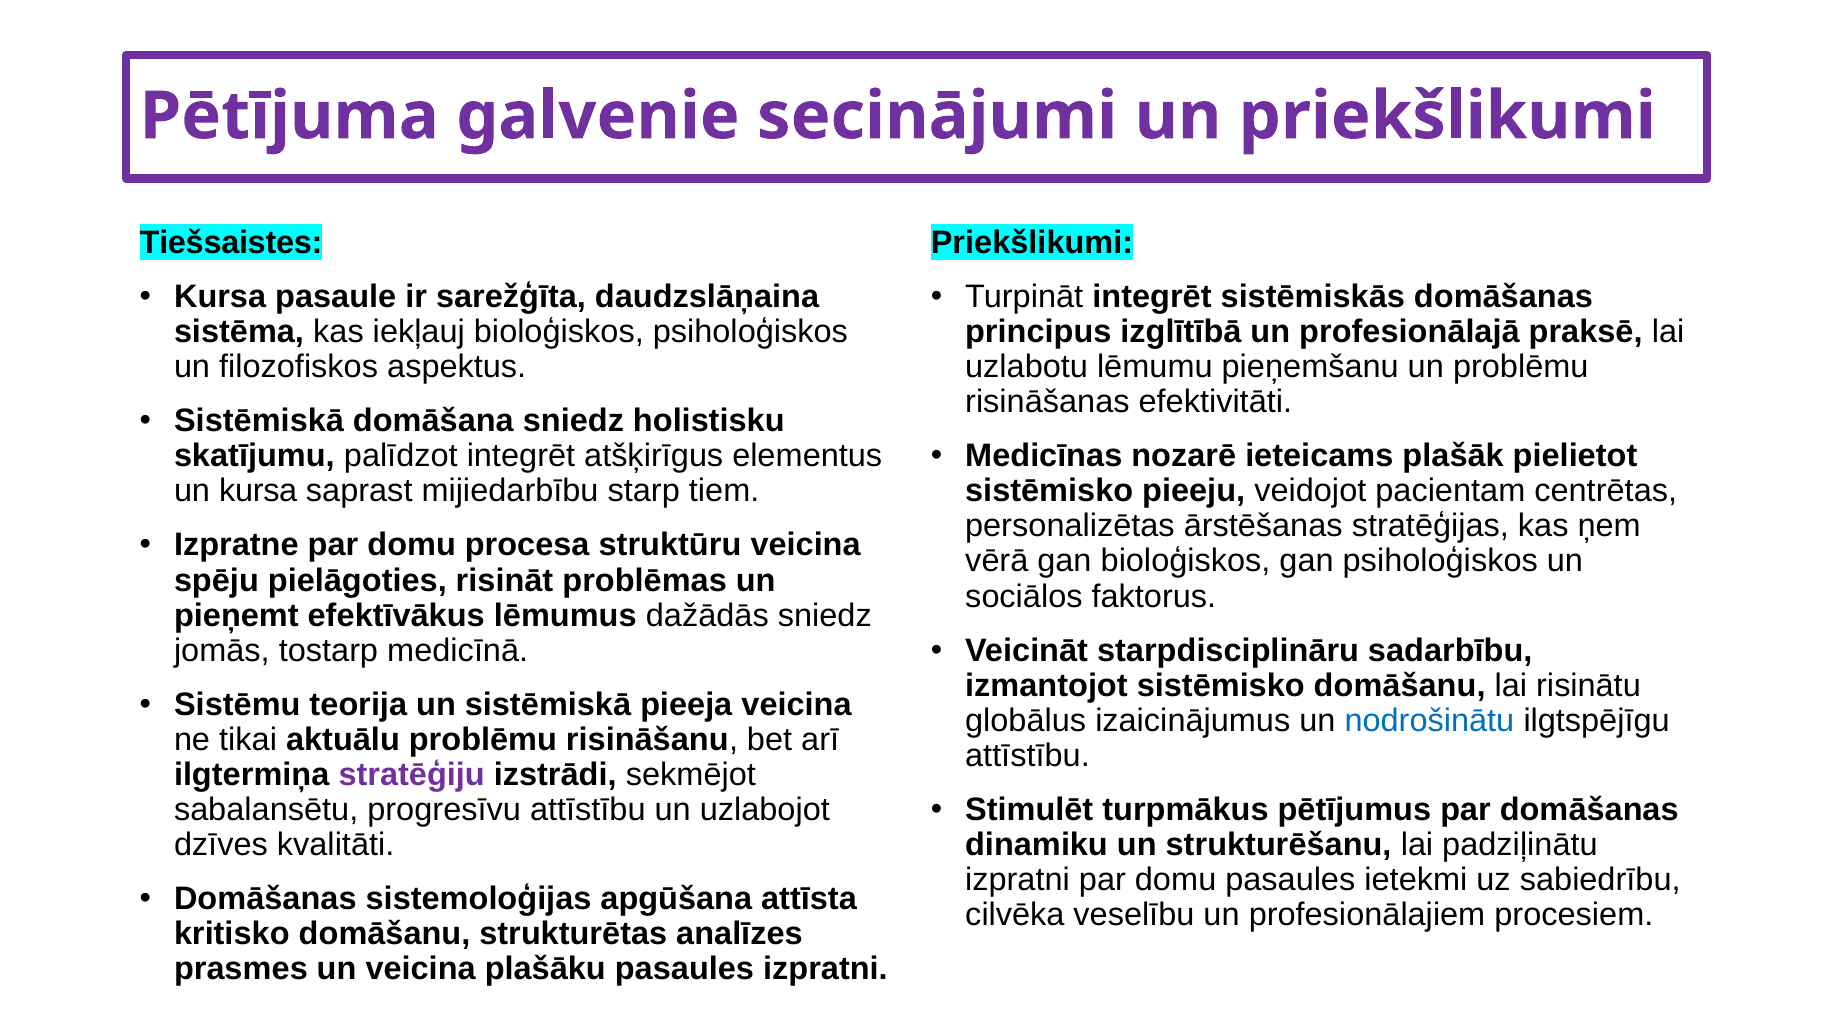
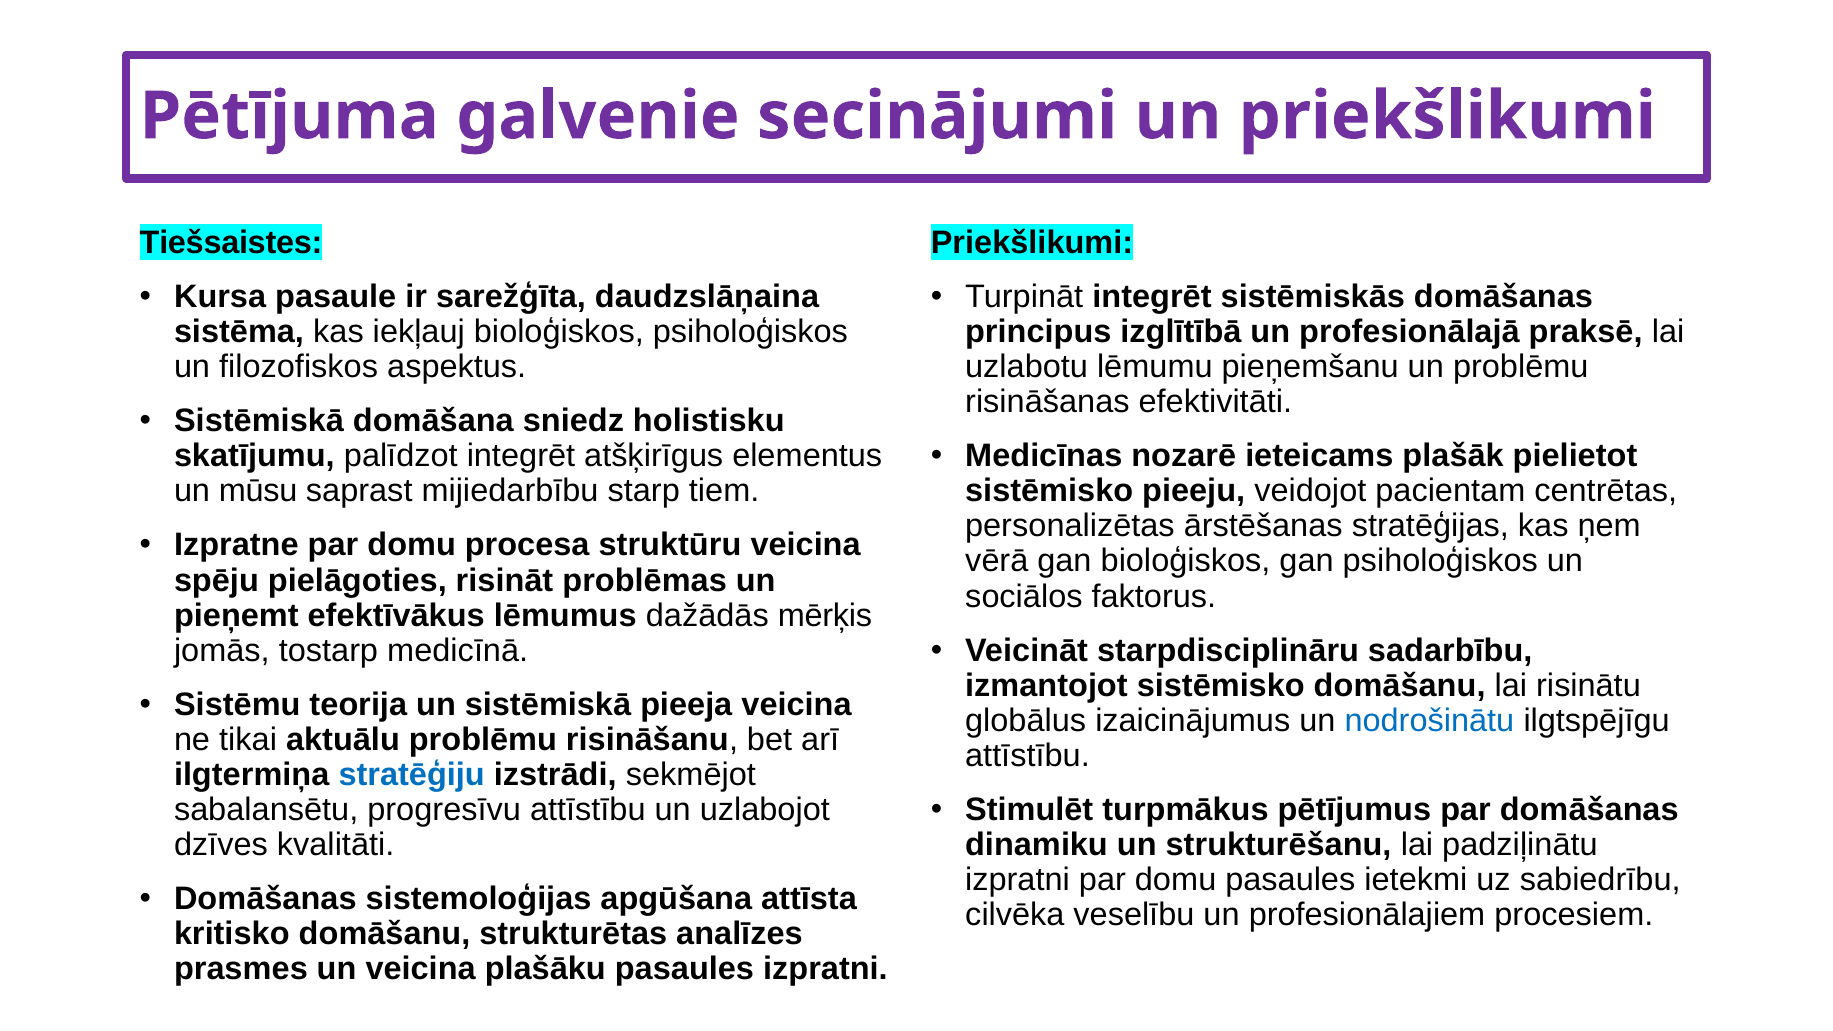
un kursa: kursa -> mūsu (258, 491)
dažādās sniedz: sniedz -> mērķis (825, 615)
stratēģiju colour: purple -> blue (412, 775)
